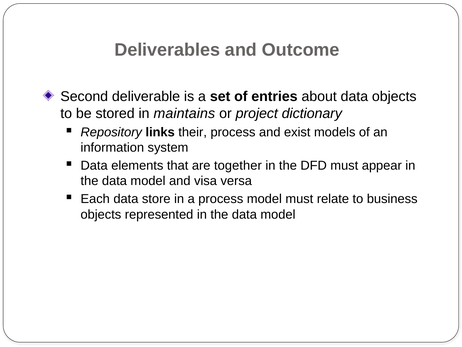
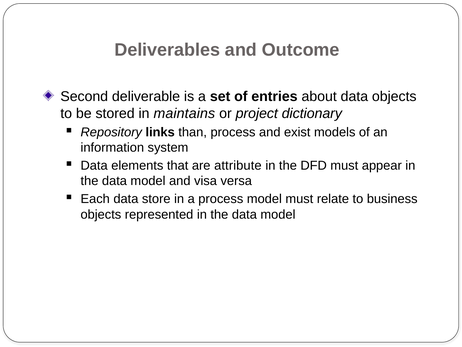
their: their -> than (193, 132)
together: together -> attribute (238, 165)
